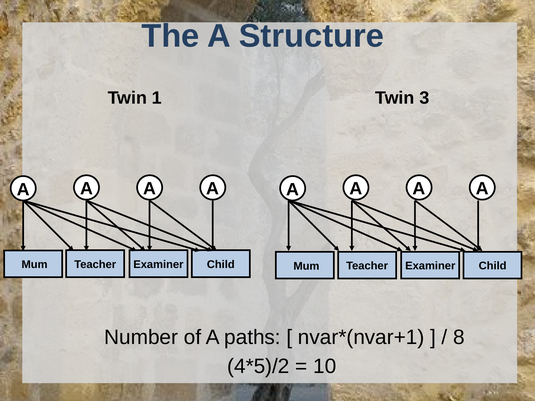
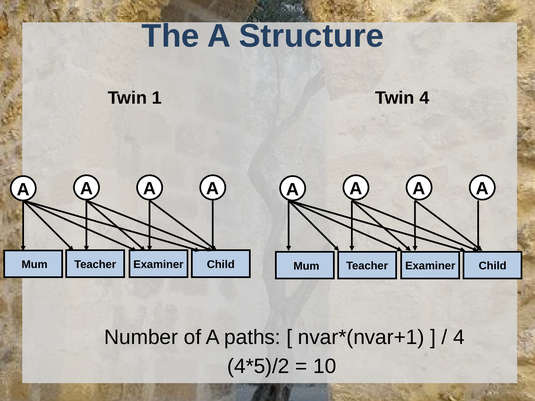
Twin 3: 3 -> 4 (424, 98)
8: 8 -> 4 (459, 337)
